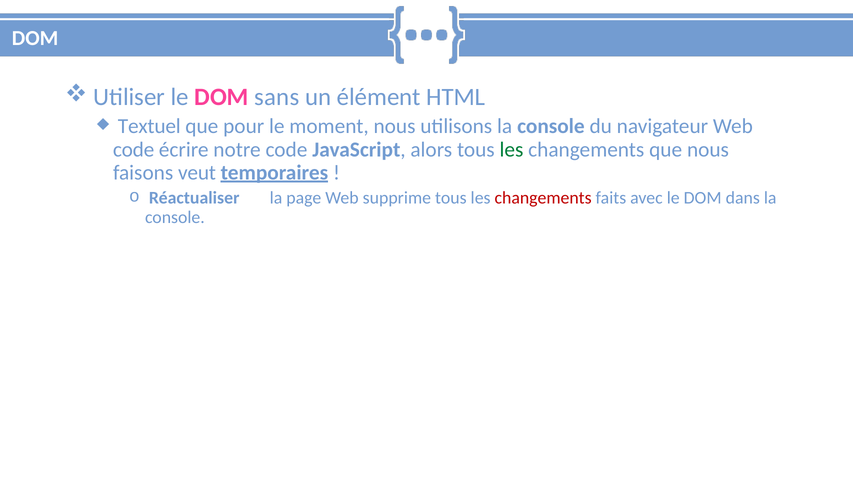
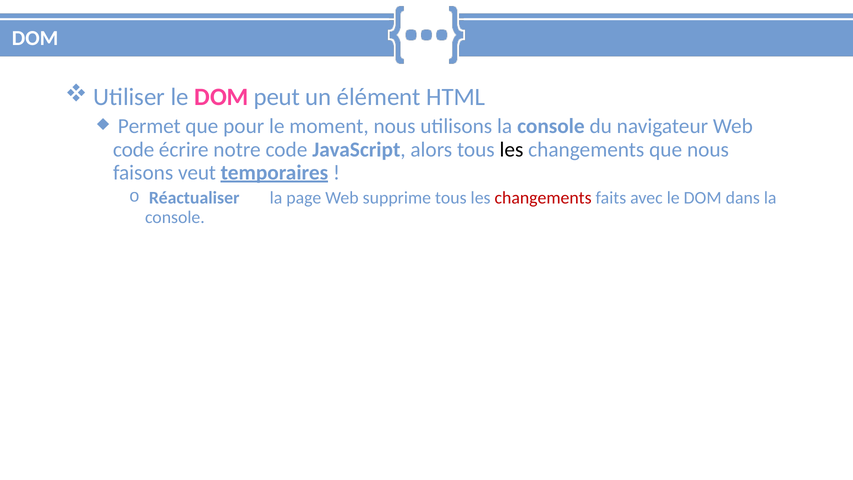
sans: sans -> peut (277, 97)
Textuel: Textuel -> Permet (149, 126)
les colour: green -> black (511, 149)
